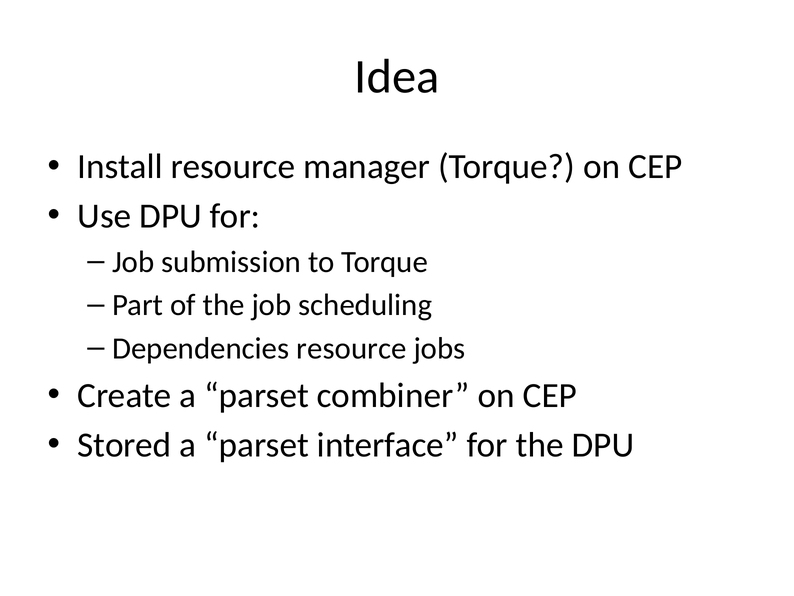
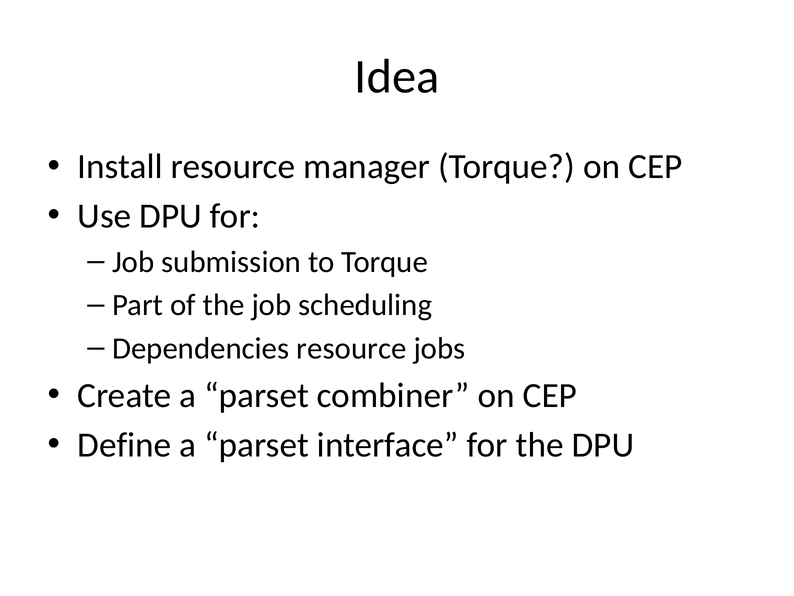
Stored: Stored -> Define (124, 445)
